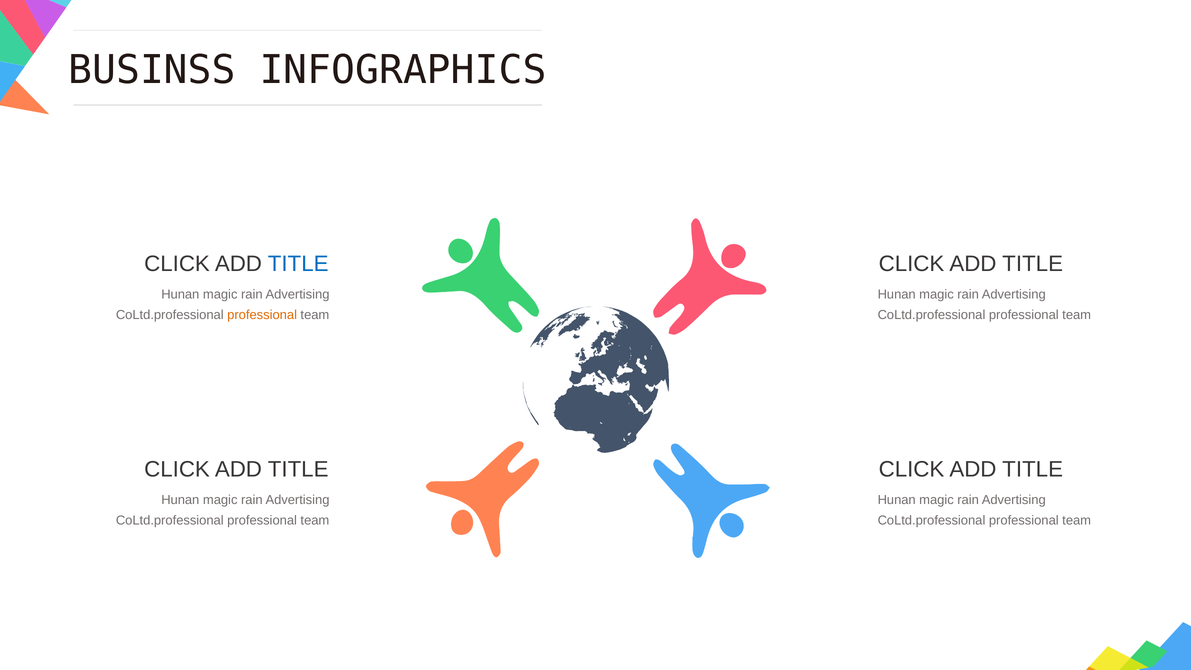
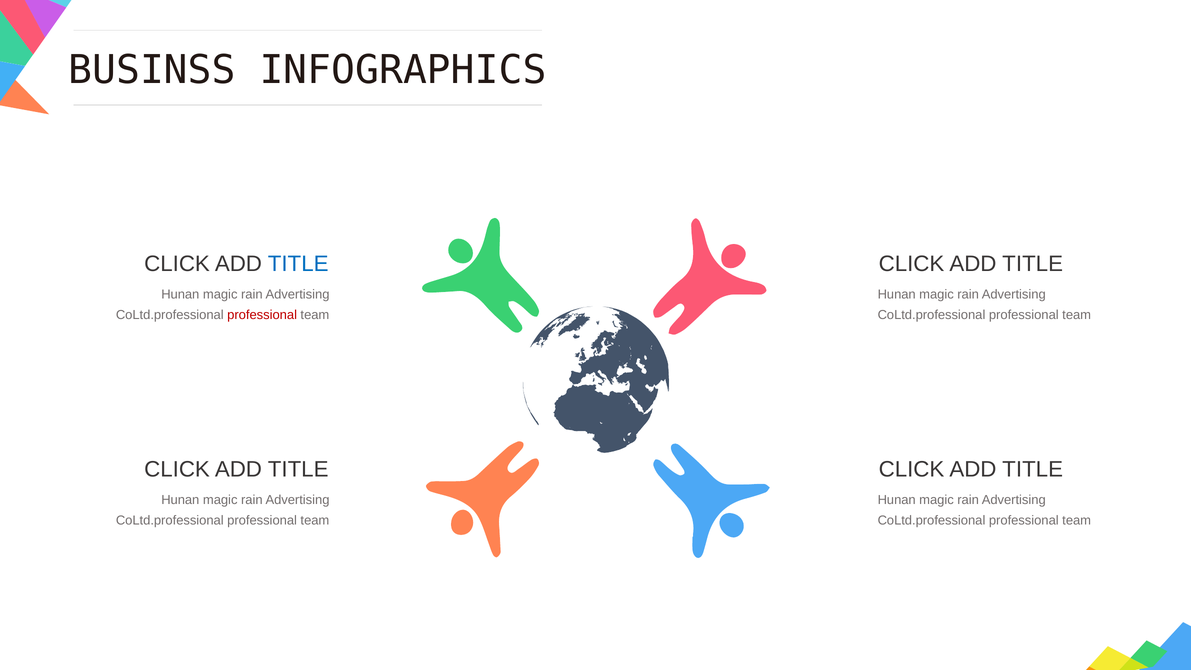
professional colour: orange -> red (262, 315)
